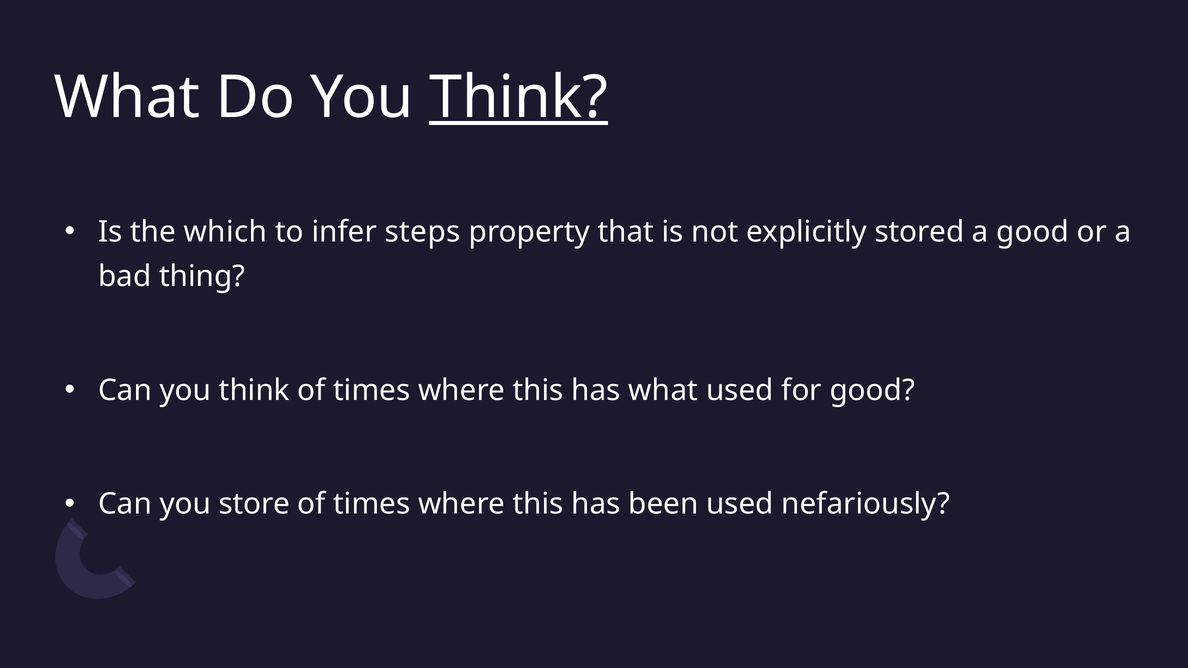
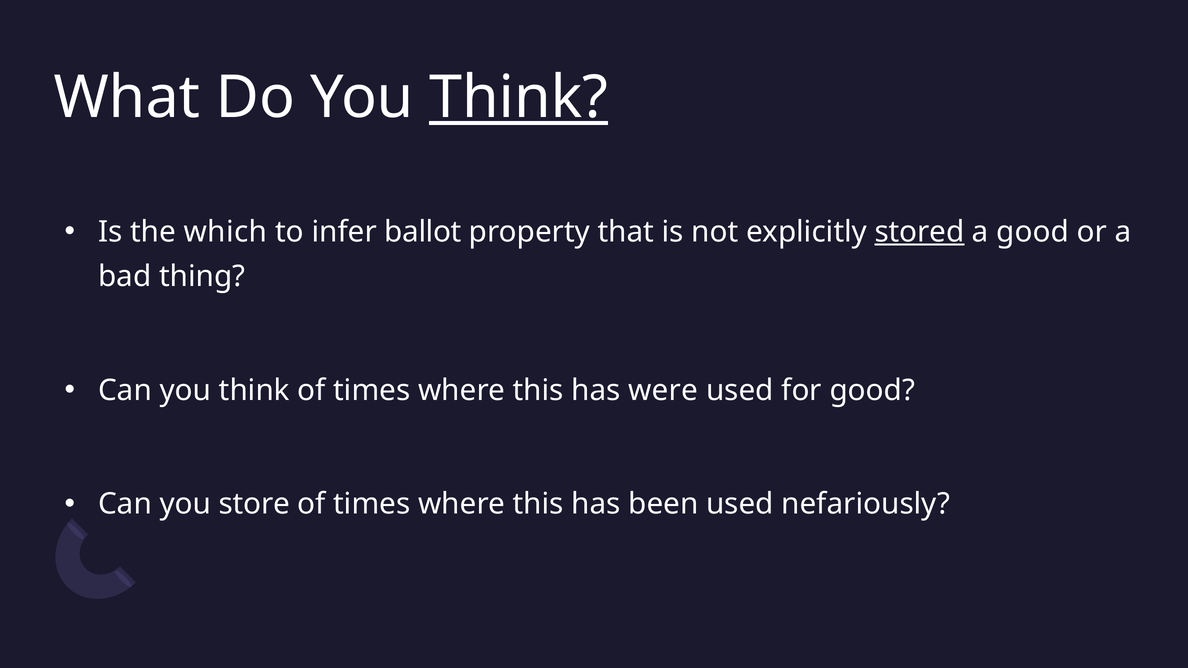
steps: steps -> ballot (423, 232)
stored underline: none -> present (920, 232)
has what: what -> were (663, 390)
